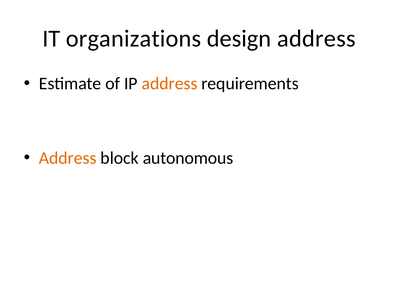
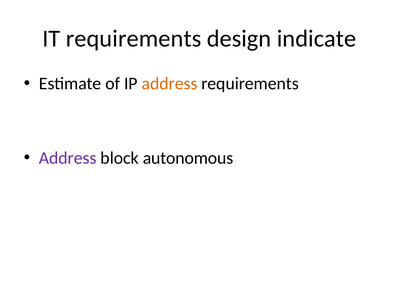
IT organizations: organizations -> requirements (134, 39)
design address: address -> indicate (317, 39)
Address colour: orange -> purple (68, 158)
